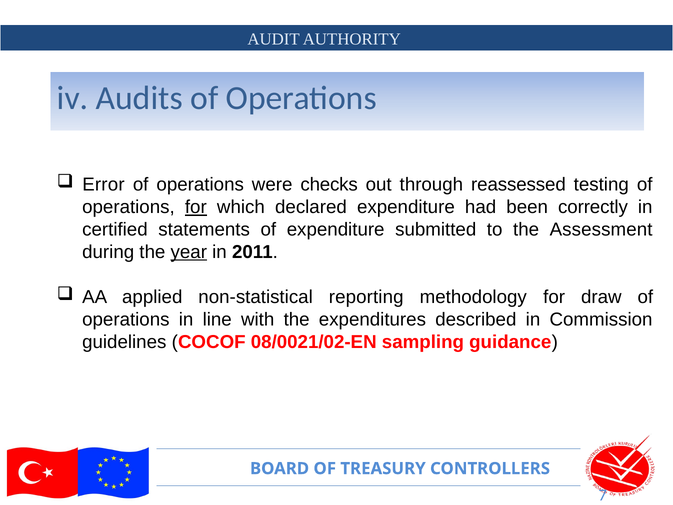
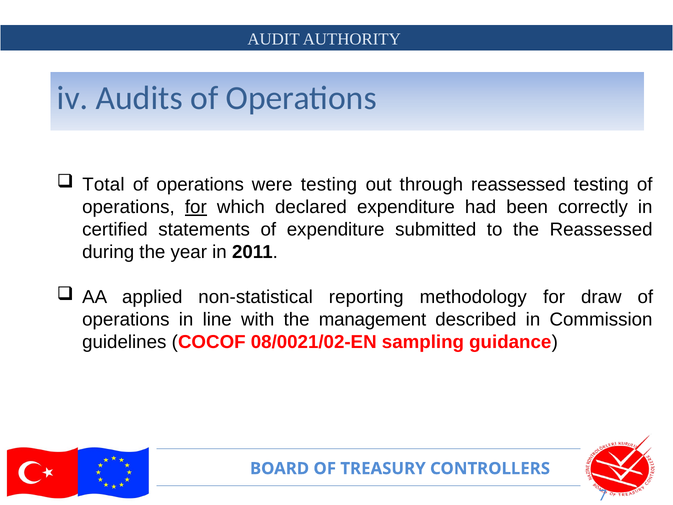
Error: Error -> Total (103, 185)
were checks: checks -> testing (329, 185)
the Assessment: Assessment -> Reassessed (601, 230)
year underline: present -> none (189, 252)
expenditures: expenditures -> management (373, 319)
